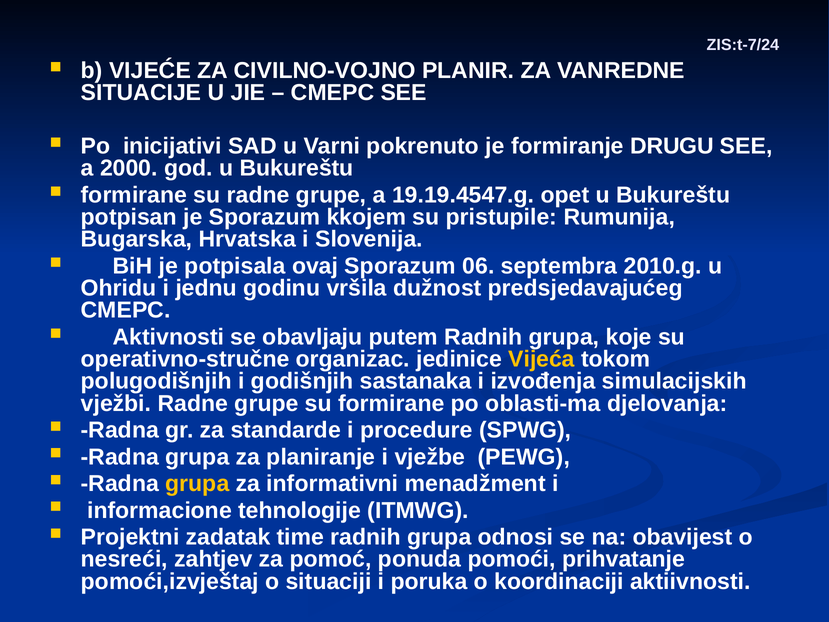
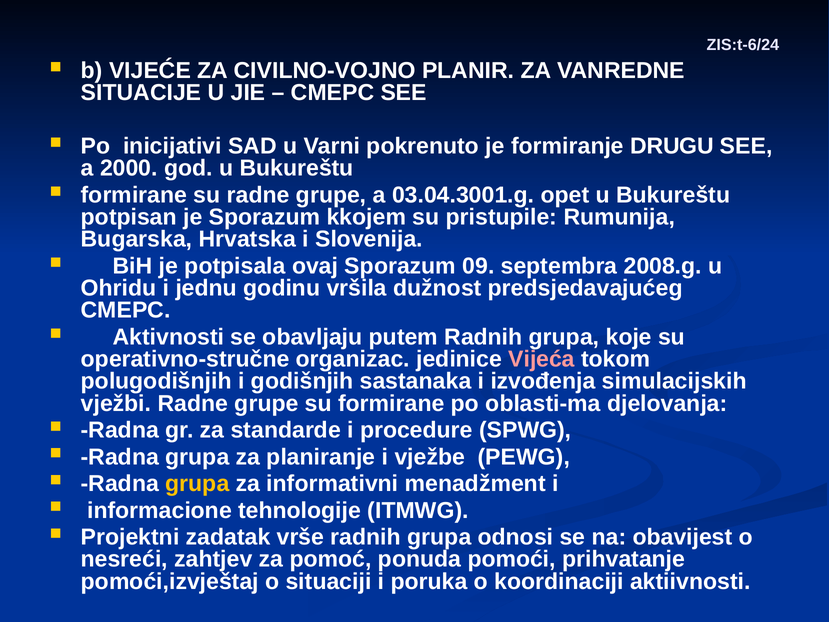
ZIS:t-7/24: ZIS:t-7/24 -> ZIS:t-6/24 (743, 45)
19.19.4547.g: 19.19.4547.g -> 03.04.3001.g (463, 195)
06: 06 -> 09 (478, 266)
2010.g: 2010.g -> 2008.g (663, 266)
Vijeća colour: yellow -> pink (542, 359)
time: time -> vrše (300, 537)
